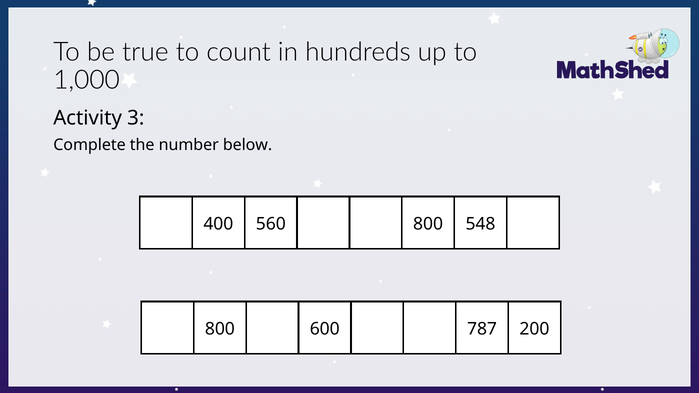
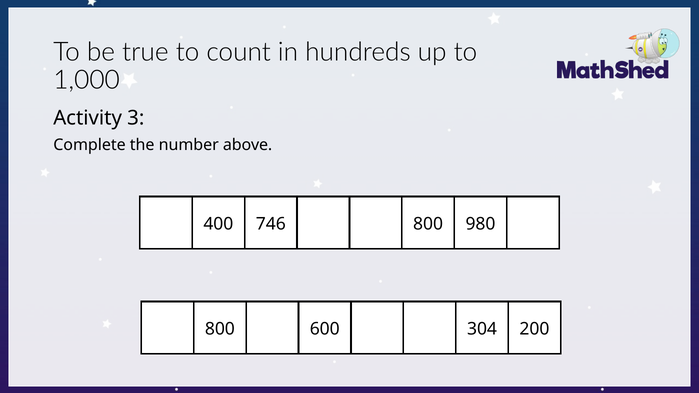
below: below -> above (248, 145)
560: 560 -> 746 (271, 224)
548: 548 -> 980 (480, 224)
787: 787 -> 304 (482, 329)
